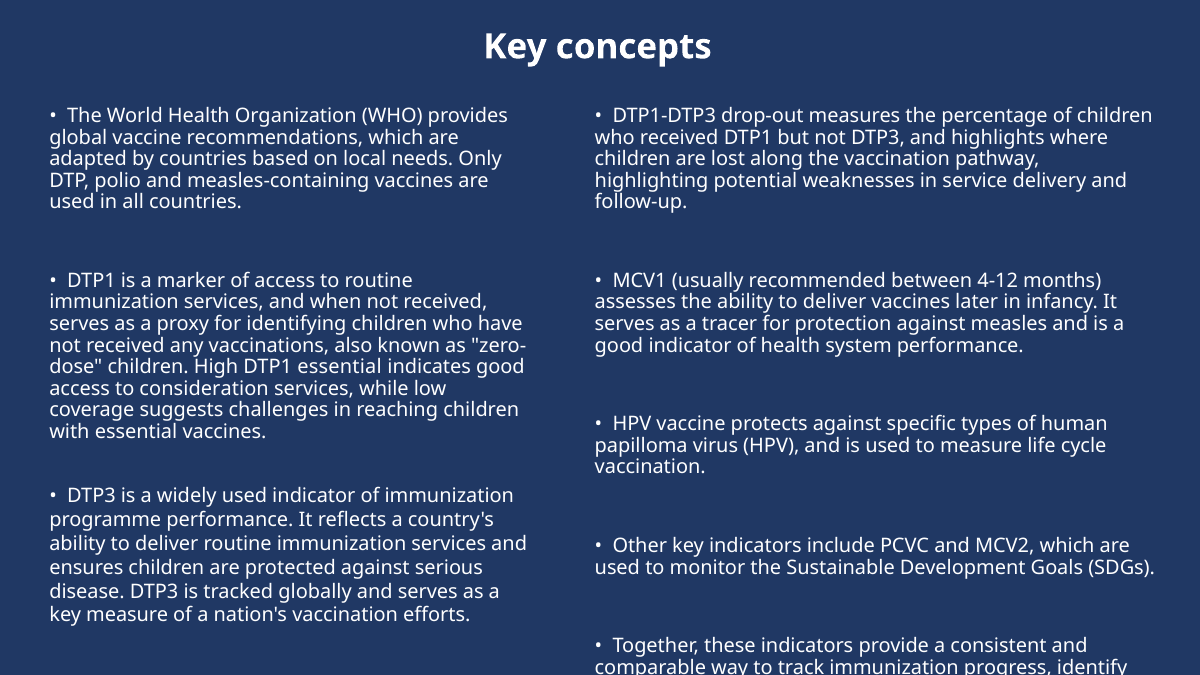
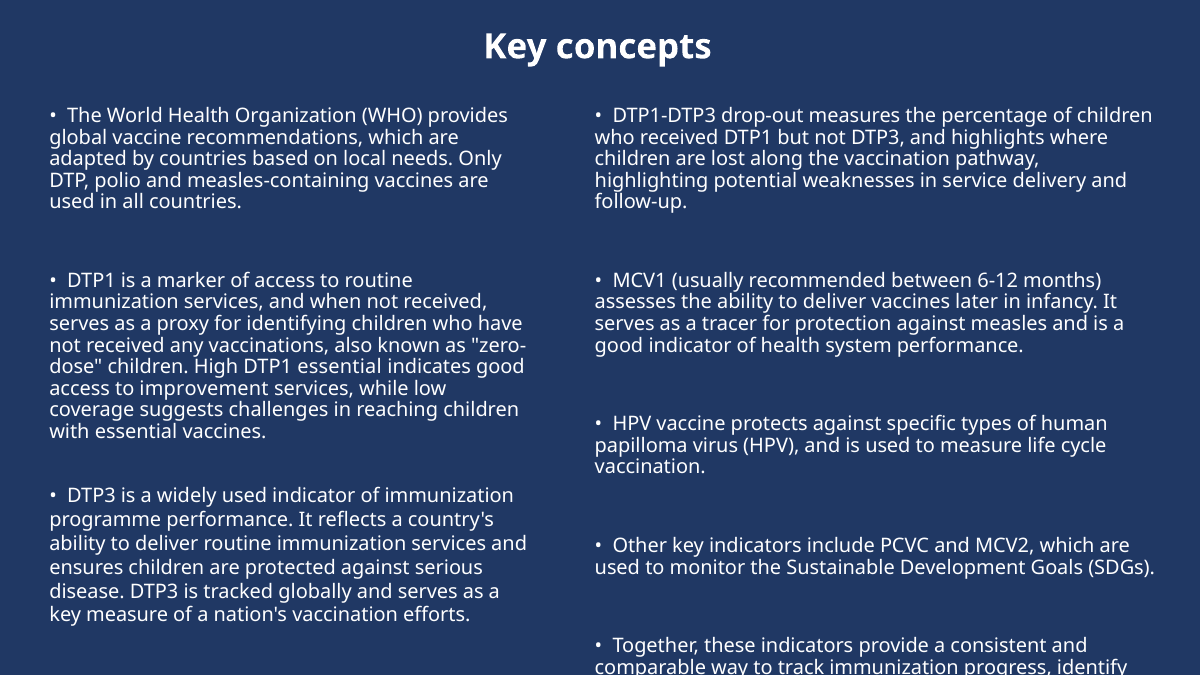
4-12: 4-12 -> 6-12 (998, 281)
consideration: consideration -> improvement (204, 389)
